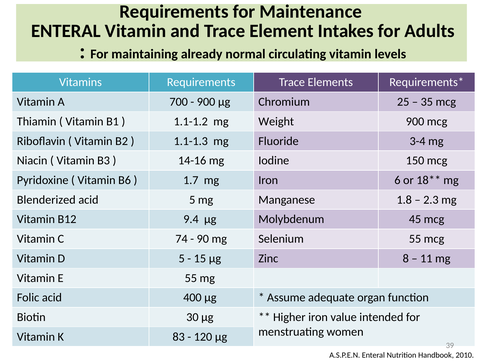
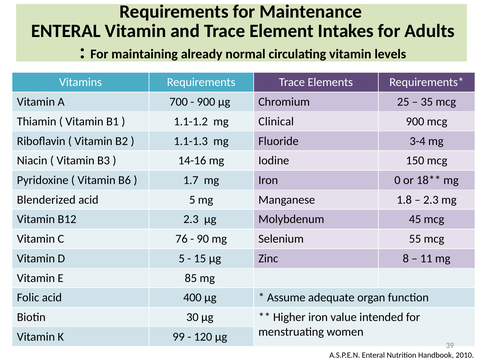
Weight: Weight -> Clinical (276, 122)
6: 6 -> 0 (397, 180)
B12 9.4: 9.4 -> 2.3 (191, 219)
74: 74 -> 76 (182, 239)
E 55: 55 -> 85 (191, 278)
83: 83 -> 99 (179, 337)
